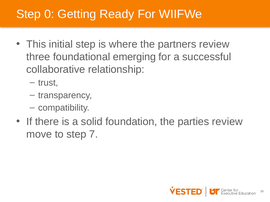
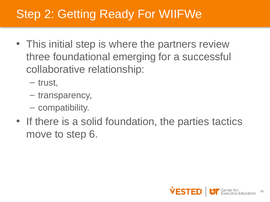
0: 0 -> 2 (49, 14)
parties review: review -> tactics (227, 122)
7: 7 -> 6 (94, 135)
